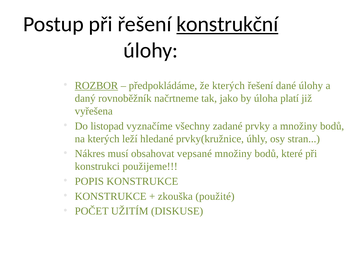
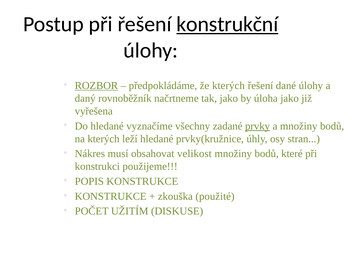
úloha platí: platí -> jako (290, 99)
Do listopad: listopad -> hledané (107, 126)
prvky underline: none -> present (258, 126)
vepsané: vepsané -> velikost (194, 154)
